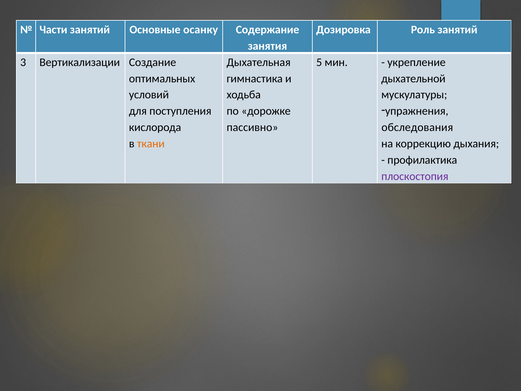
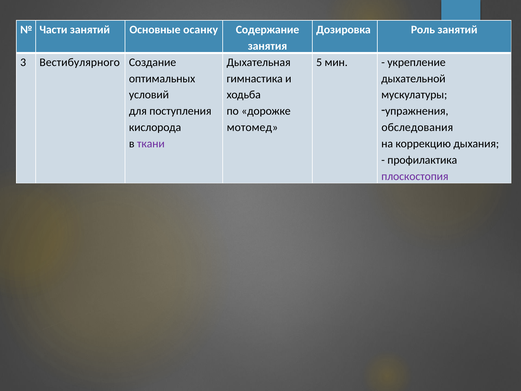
Вертикализации: Вертикализации -> Вестибулярного (80, 62)
пассивно: пассивно -> мотомед (252, 127)
ткани colour: orange -> purple (151, 144)
